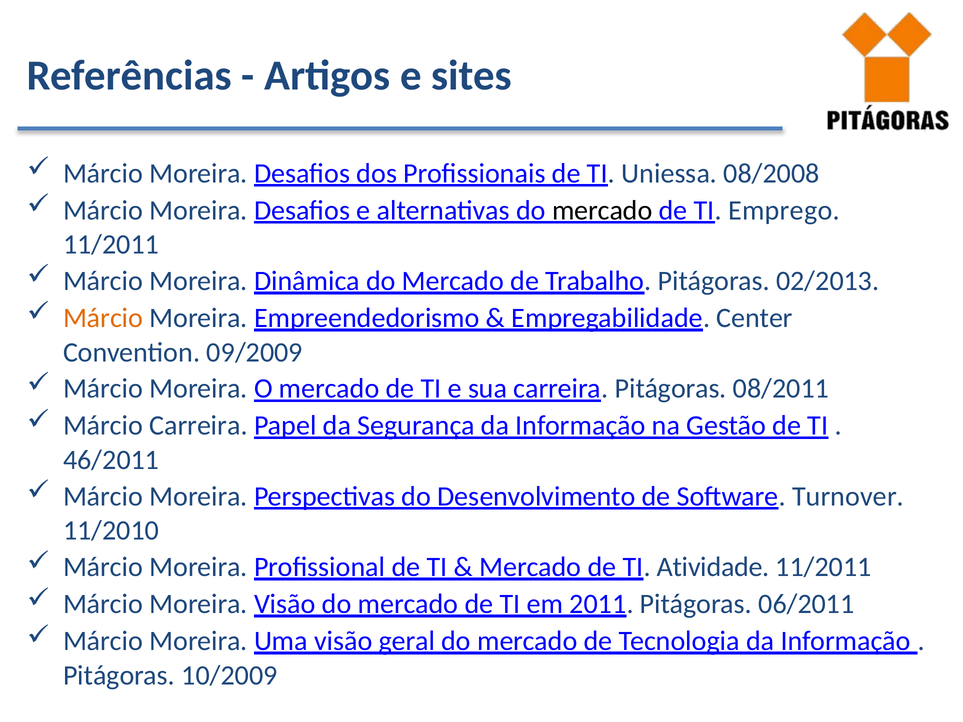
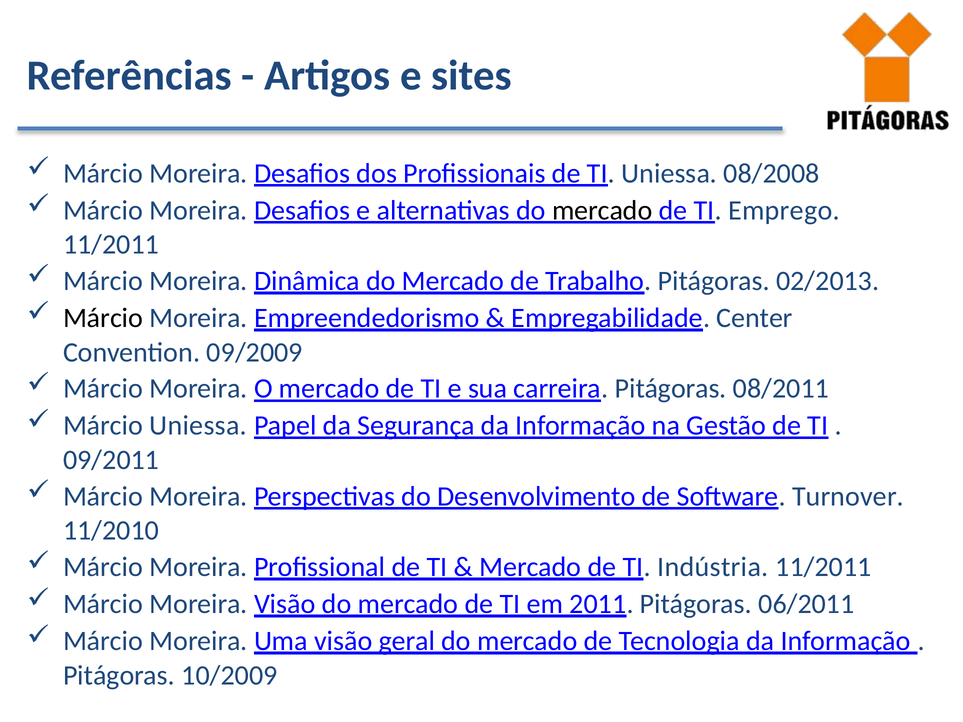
Márcio colour: orange -> black (103, 318)
Márcio Carreira: Carreira -> Uniessa (198, 426)
46/2011: 46/2011 -> 09/2011 (111, 460)
Atividade: Atividade -> Indústria (713, 567)
